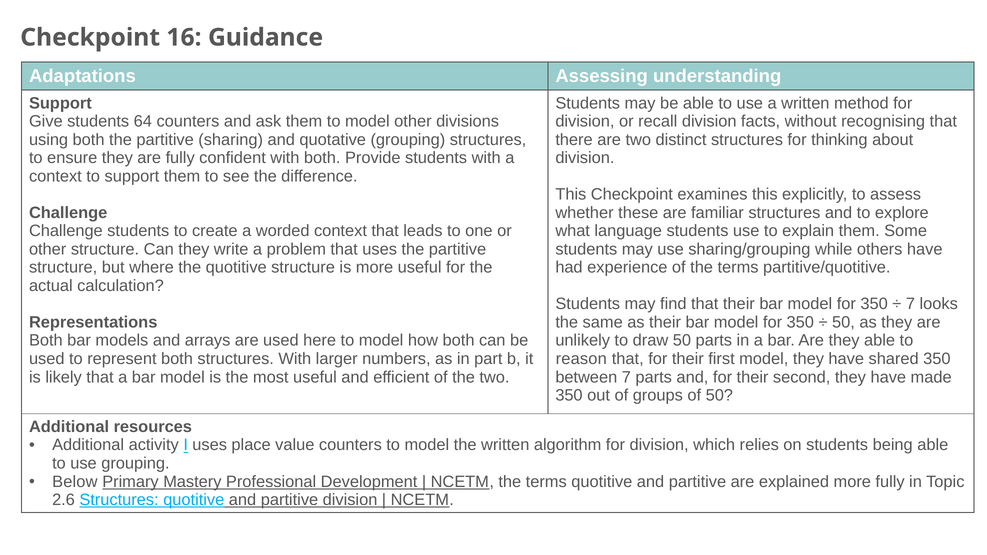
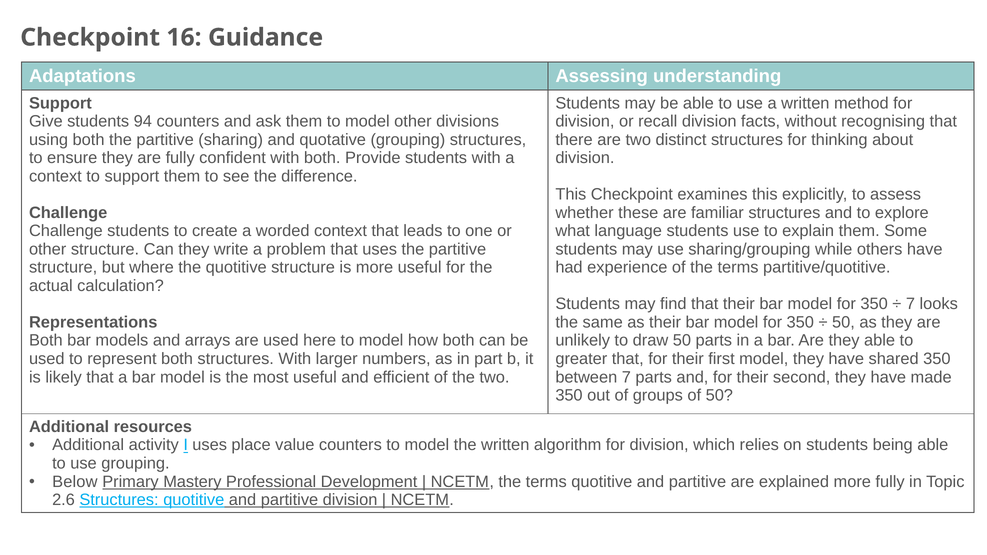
64: 64 -> 94 (143, 121)
reason: reason -> greater (581, 359)
